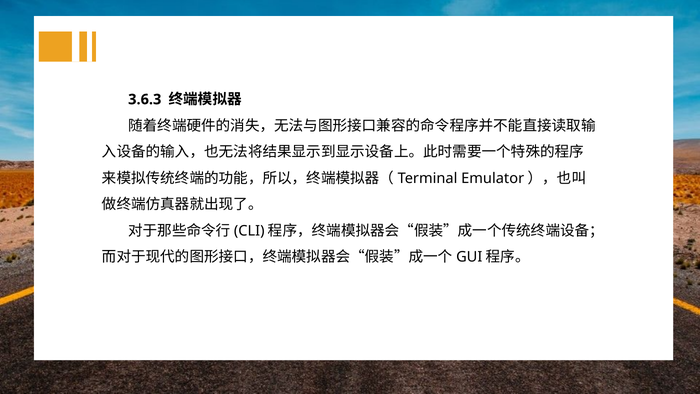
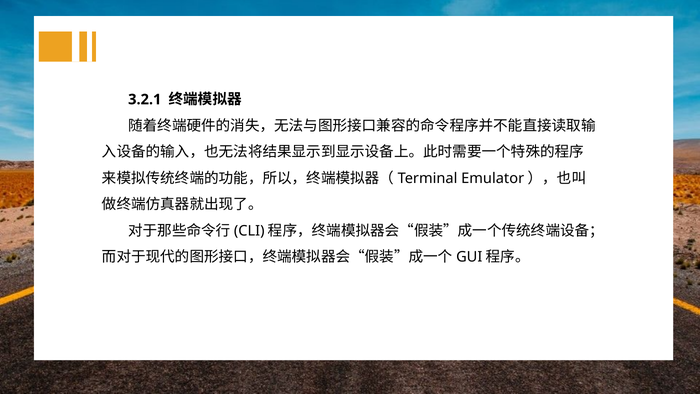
3.6.3: 3.6.3 -> 3.2.1 (145, 99)
